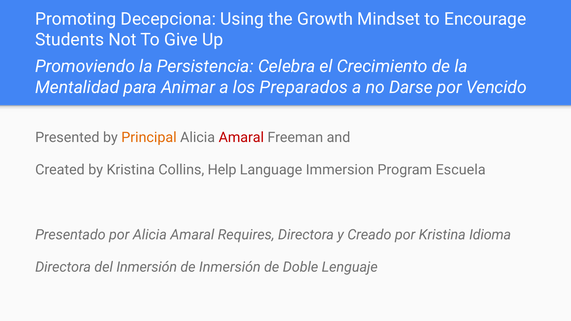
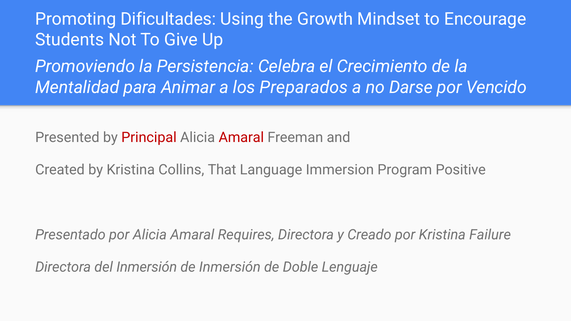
Decepciona: Decepciona -> Dificultades (168, 19)
Principal colour: orange -> red (149, 138)
Help: Help -> That (222, 170)
Escuela: Escuela -> Positive (461, 170)
Idioma: Idioma -> Failure (490, 235)
